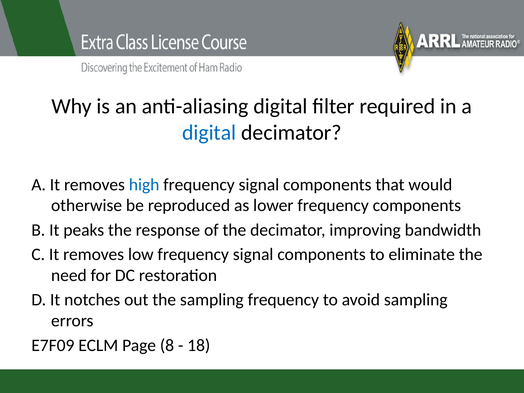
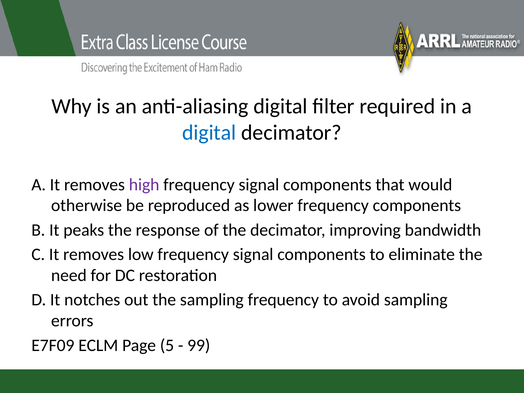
high colour: blue -> purple (144, 185)
8: 8 -> 5 (167, 345)
18: 18 -> 99 (199, 345)
